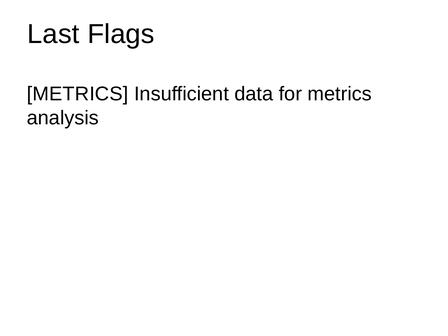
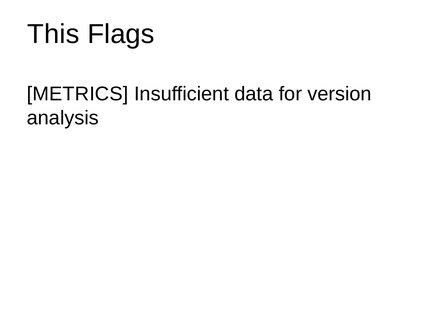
Last: Last -> This (53, 34)
for metrics: metrics -> version (340, 94)
